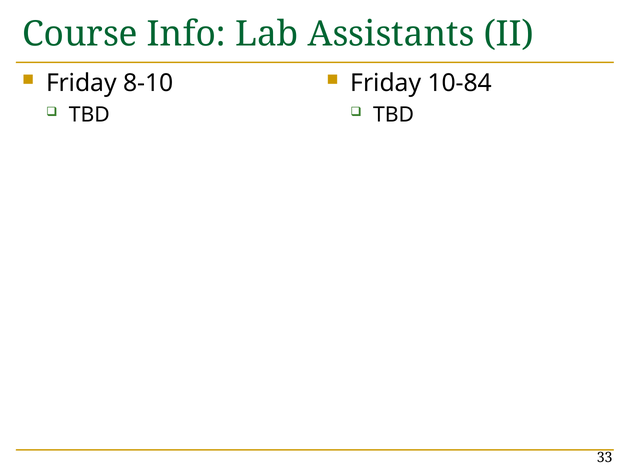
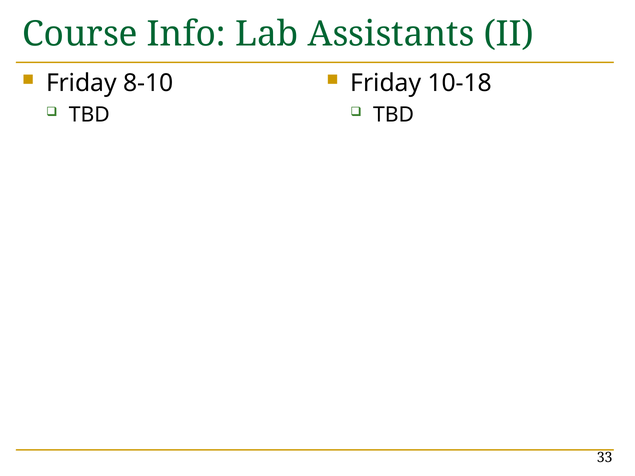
10-84: 10-84 -> 10-18 (460, 83)
